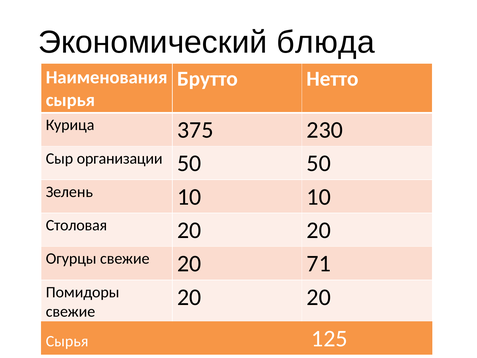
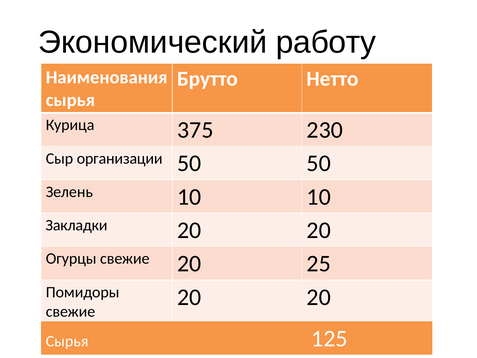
блюда: блюда -> работу (326, 42)
Столовая: Столовая -> Закладки (76, 225)
71: 71 -> 25 (319, 264)
